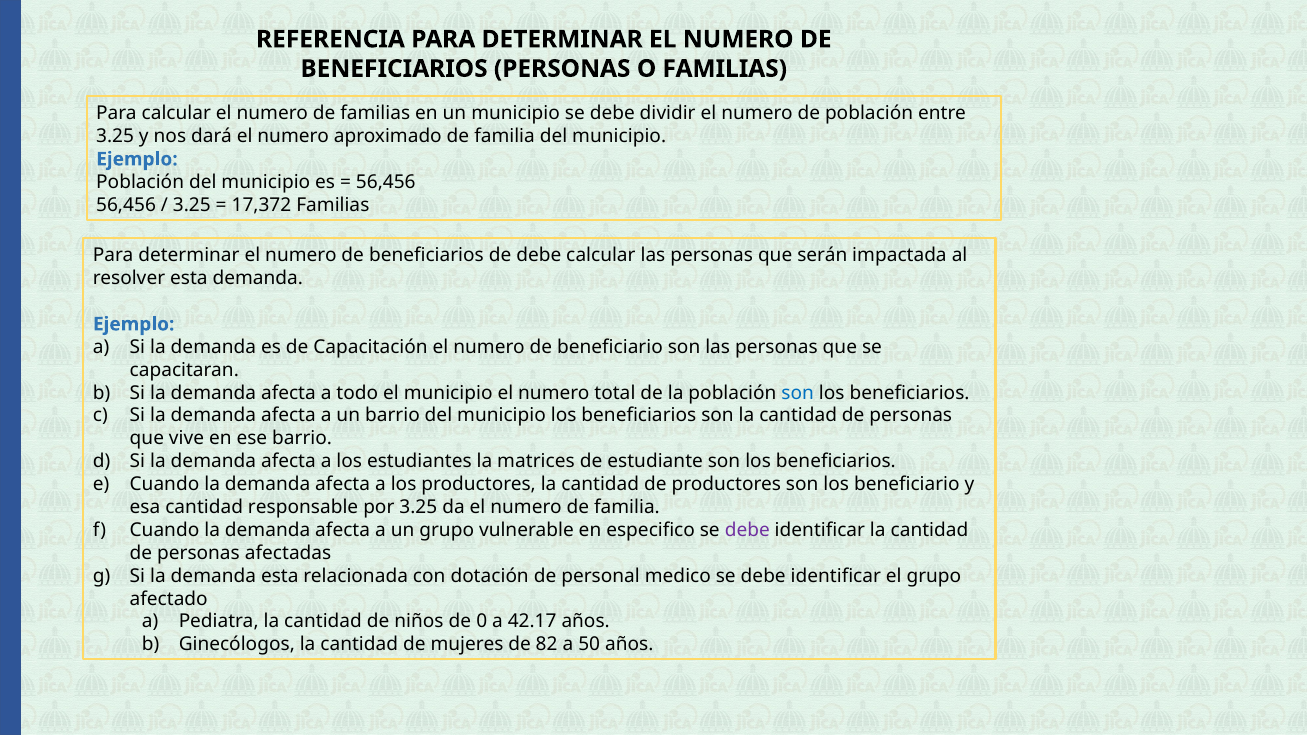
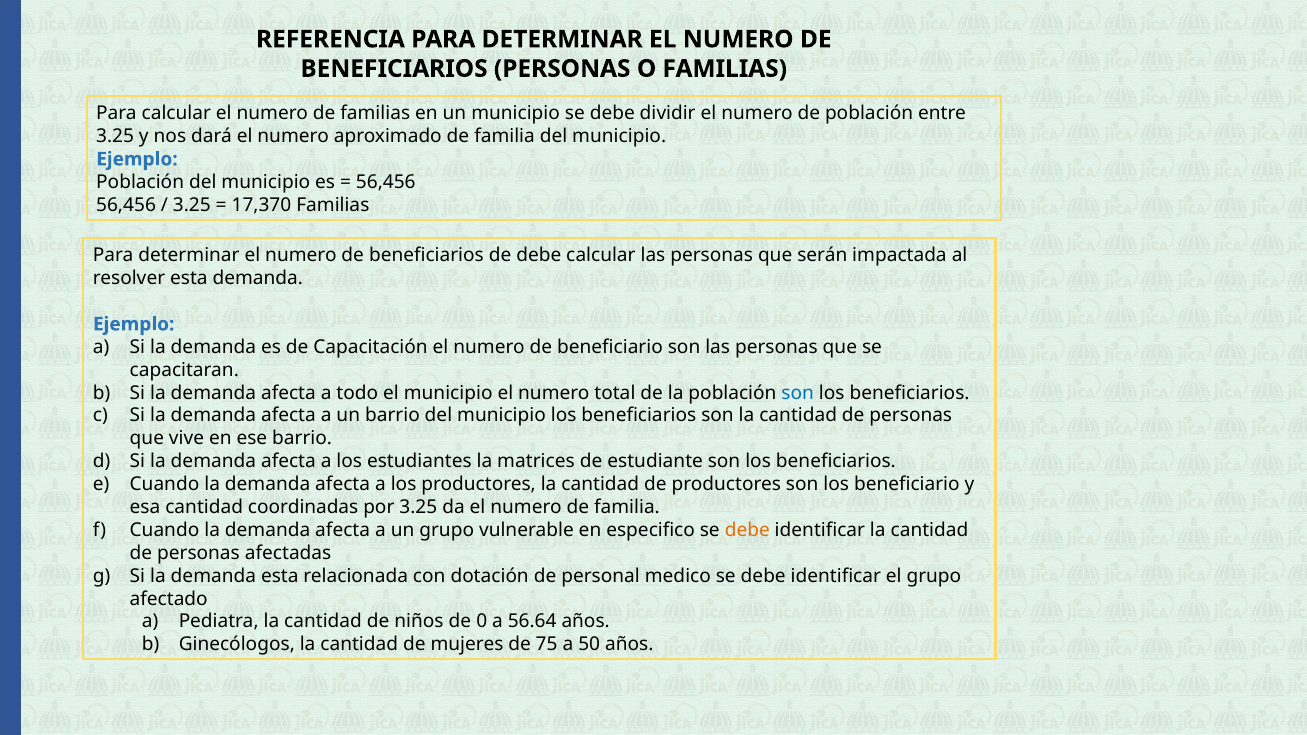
17,372: 17,372 -> 17,370 (261, 205)
responsable: responsable -> coordinadas (303, 507)
debe colour: purple -> orange (747, 530)
42.17: 42.17 -> 56.64 (532, 622)
82: 82 -> 75 (547, 645)
